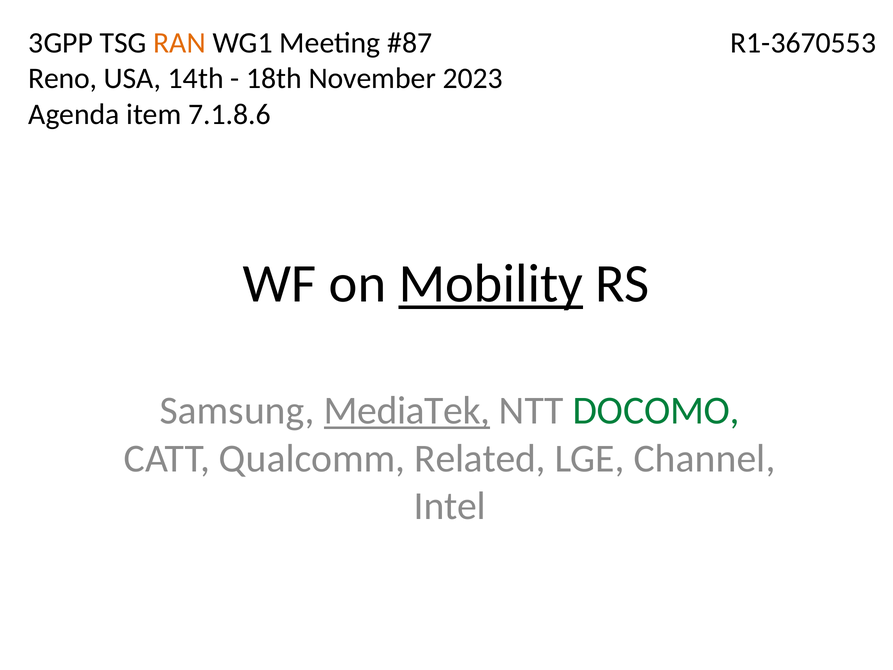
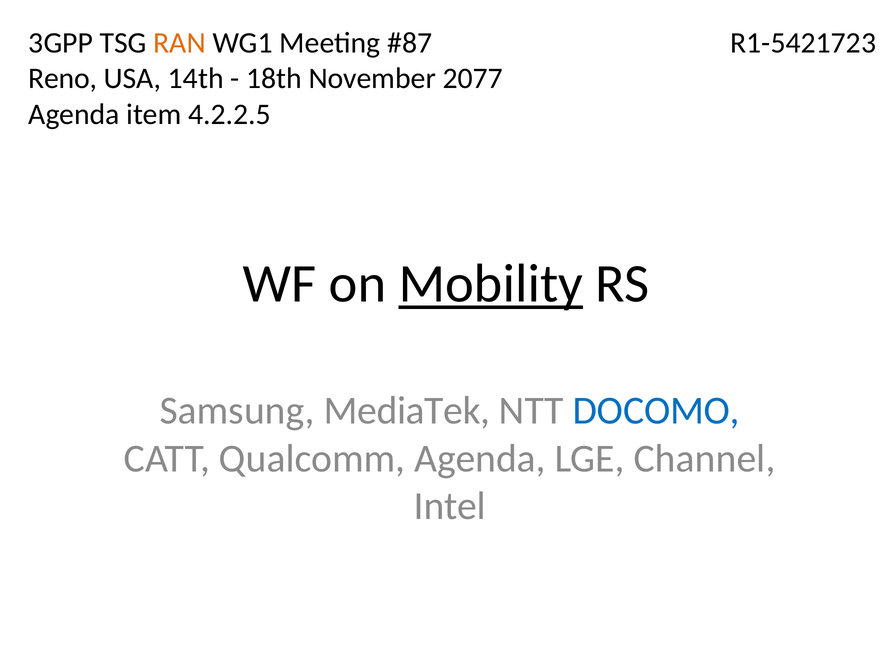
R1-3670553: R1-3670553 -> R1-5421723 (803, 43)
2023: 2023 -> 2077 (473, 78)
7.1.8.6: 7.1.8.6 -> 4.2.2.5 (230, 114)
MediaTek underline: present -> none (407, 411)
DOCOMO colour: green -> blue (656, 411)
Qualcomm Related: Related -> Agenda (480, 458)
